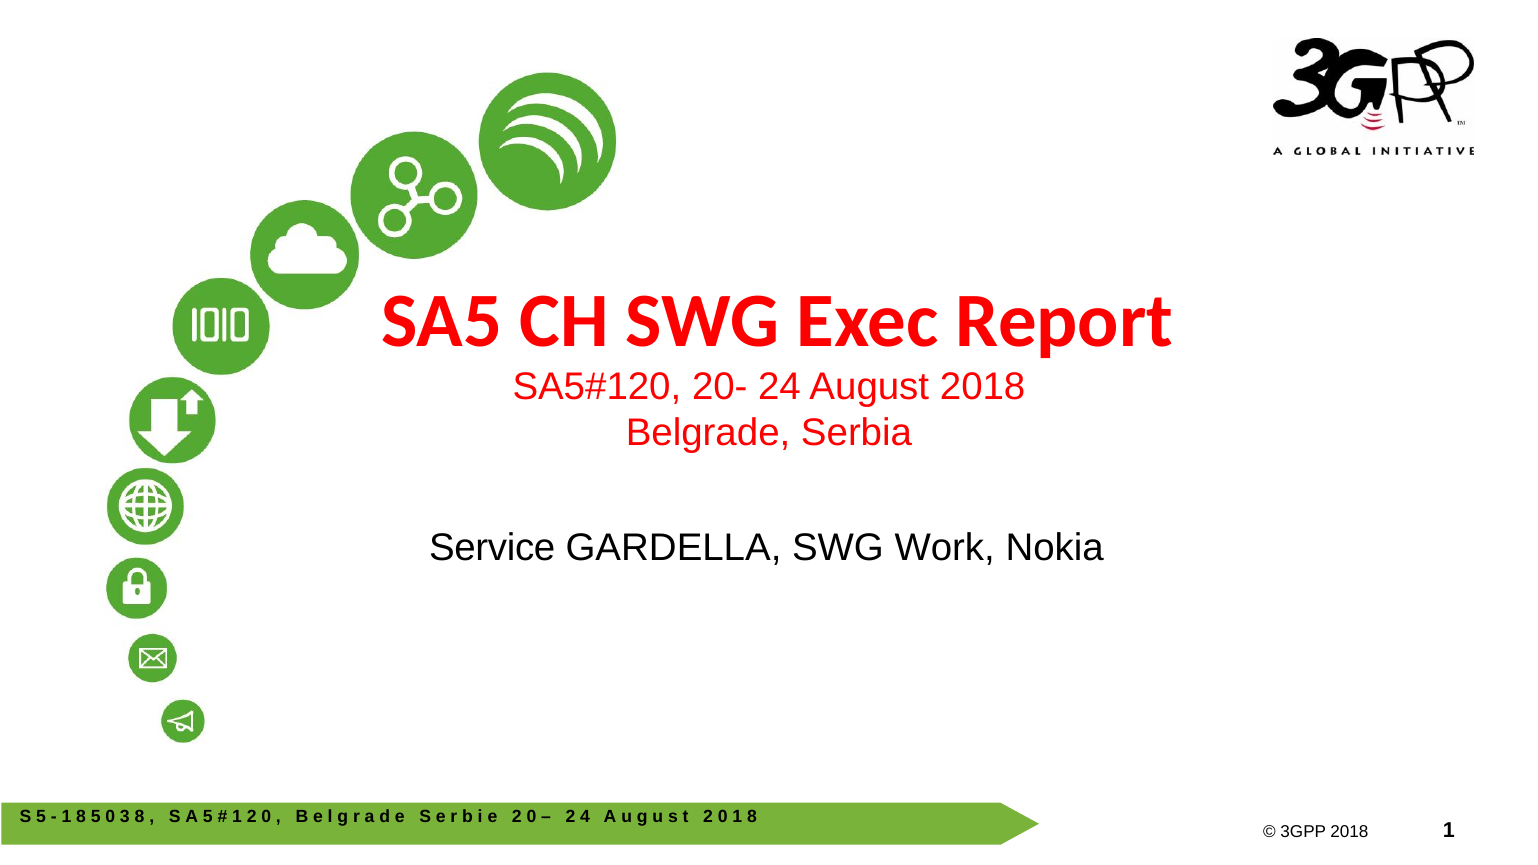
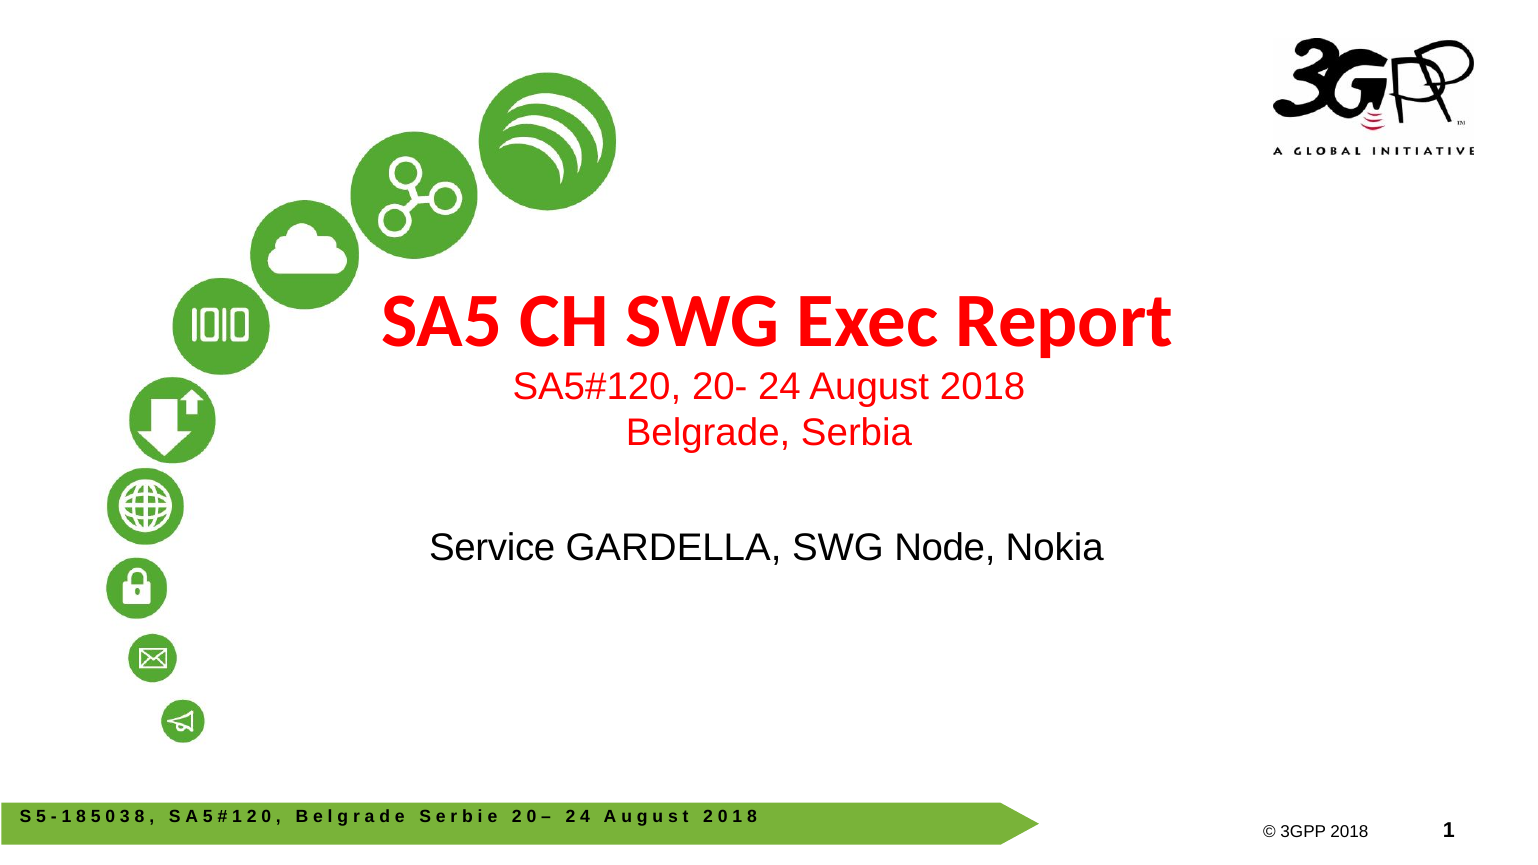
Work: Work -> Node (945, 548)
